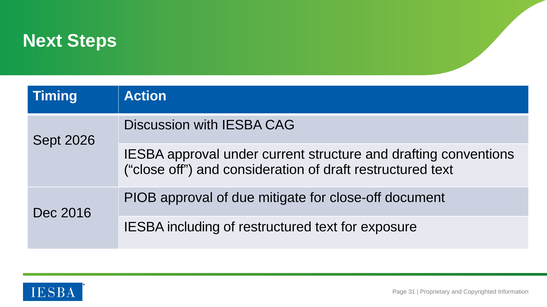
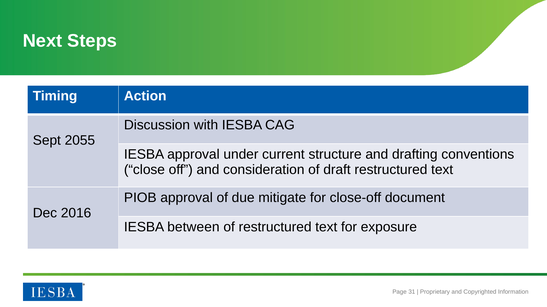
2026: 2026 -> 2055 (80, 141)
including: including -> between (193, 227)
